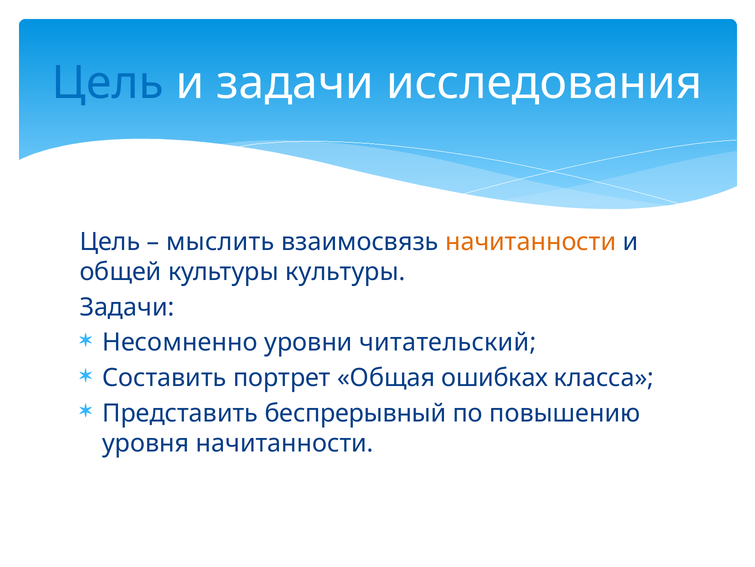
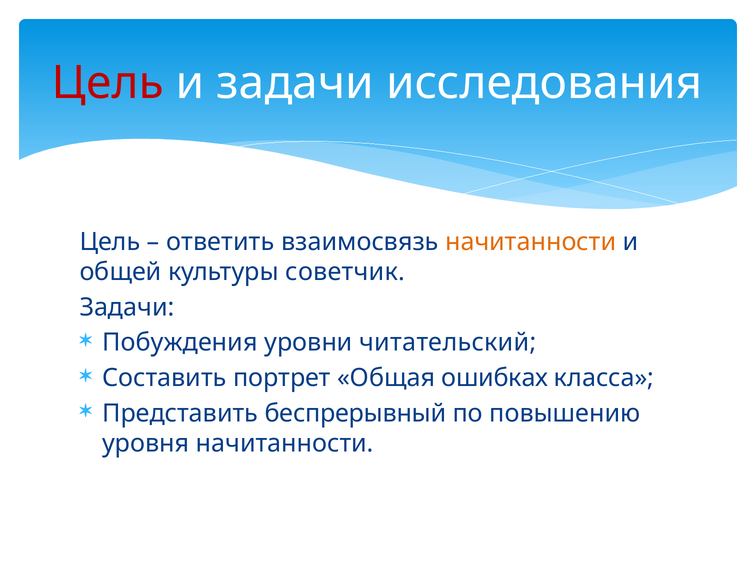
Цель colour: blue -> red (108, 83)
мыслить: мыслить -> ответить (220, 242)
культуры культуры: культуры -> советчик (345, 272)
Несомненно: Несомненно -> Побуждения (180, 342)
